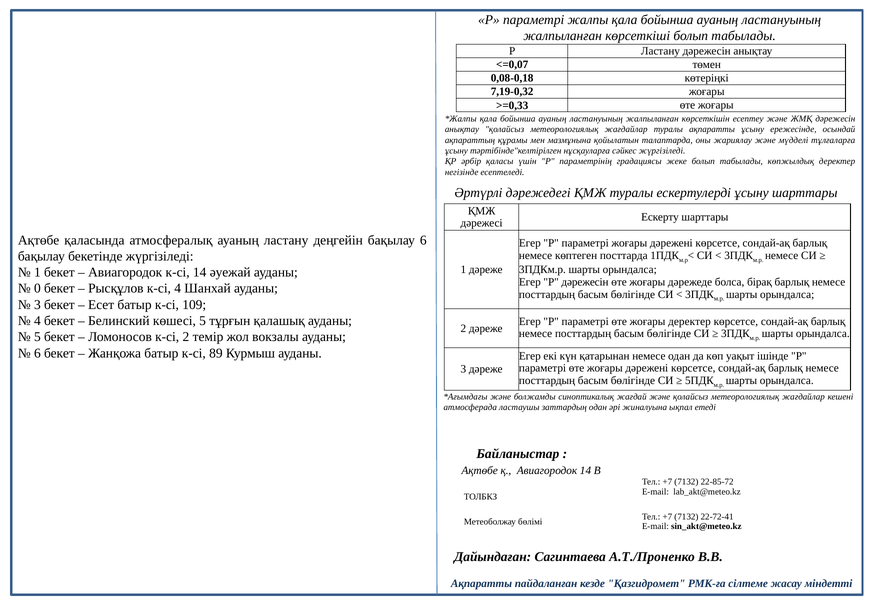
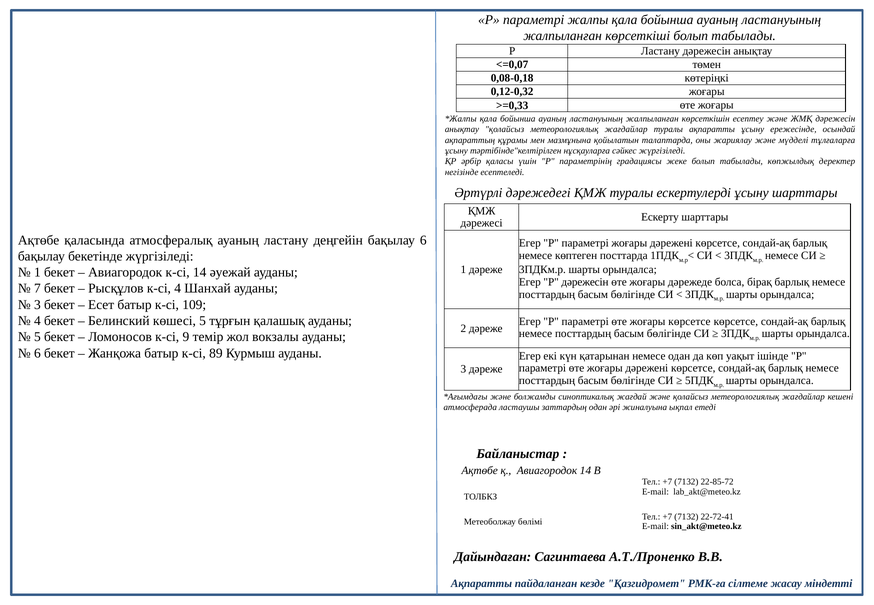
7,19-0,32: 7,19-0,32 -> 0,12-0,32 (512, 92)
0: 0 -> 7 (37, 289)
жоғары деректер: деректер -> көрсетсе (689, 321)
к-сі 2: 2 -> 9 (186, 337)
